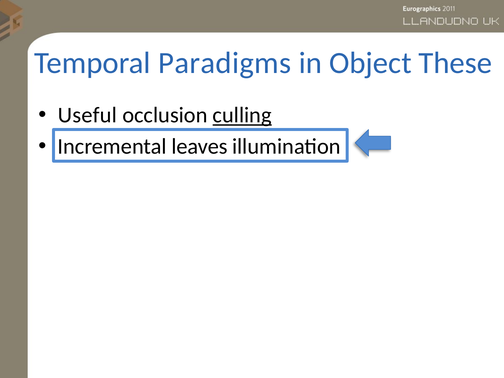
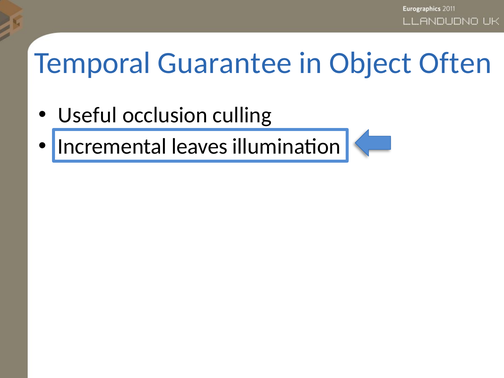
Paradigms: Paradigms -> Guarantee (225, 63)
These: These -> Often (455, 63)
culling underline: present -> none (242, 115)
